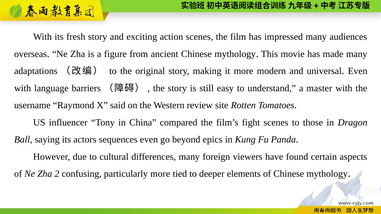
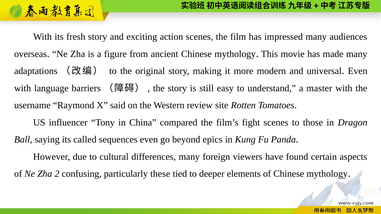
actors: actors -> called (85, 140)
particularly more: more -> these (160, 174)
